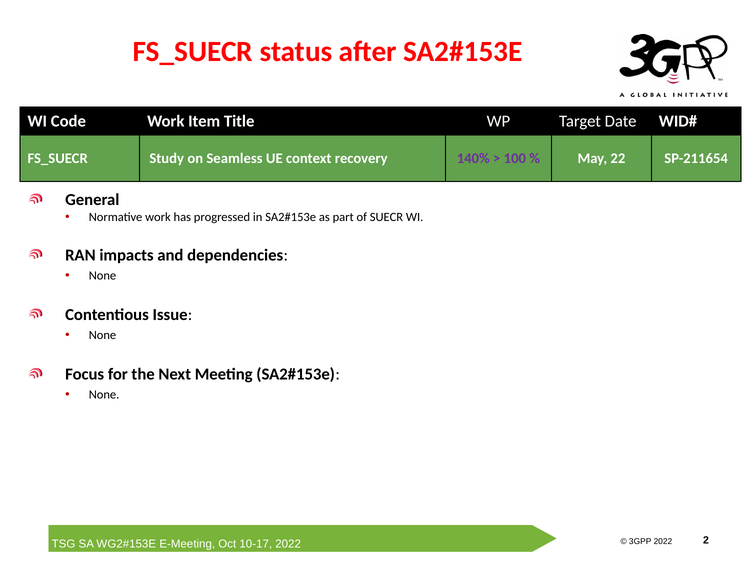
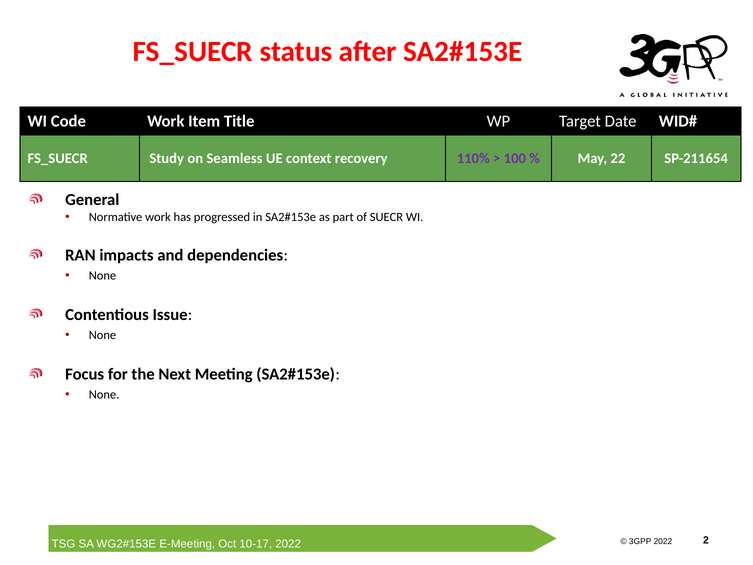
140%: 140% -> 110% (473, 158)
